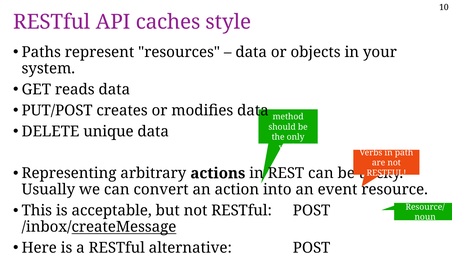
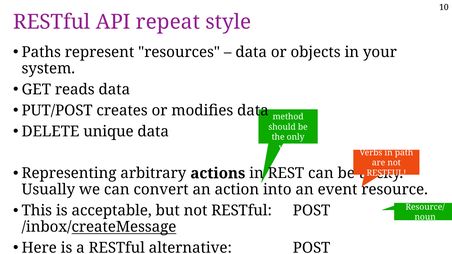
caches: caches -> repeat (168, 22)
